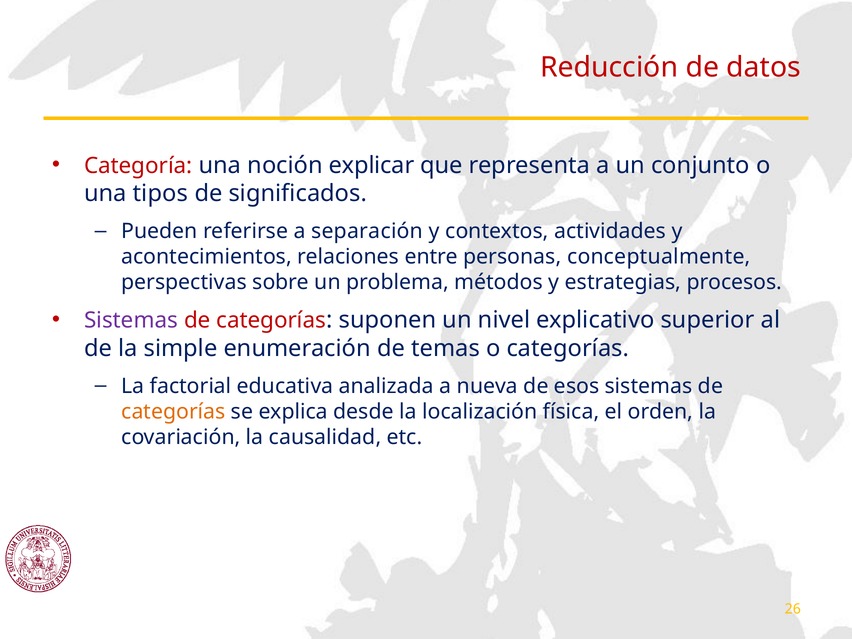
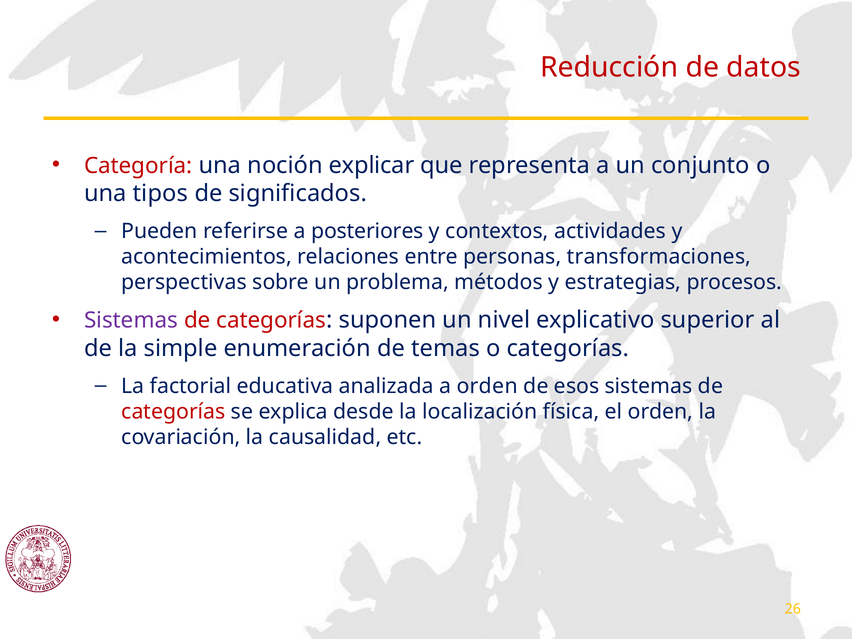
separación: separación -> posteriores (367, 231)
conceptualmente: conceptualmente -> transformaciones (659, 257)
a nueva: nueva -> orden (487, 386)
categorías colour: orange -> red (173, 412)
